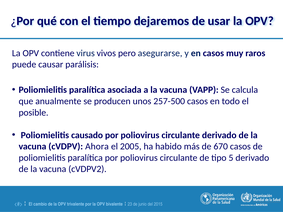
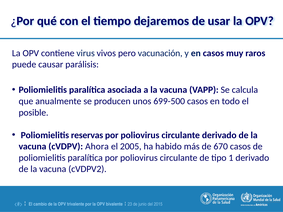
asegurarse: asegurarse -> vacunación (160, 53)
257-500: 257-500 -> 699-500 (169, 101)
causado: causado -> reservas (87, 135)
5: 5 -> 1 (231, 158)
